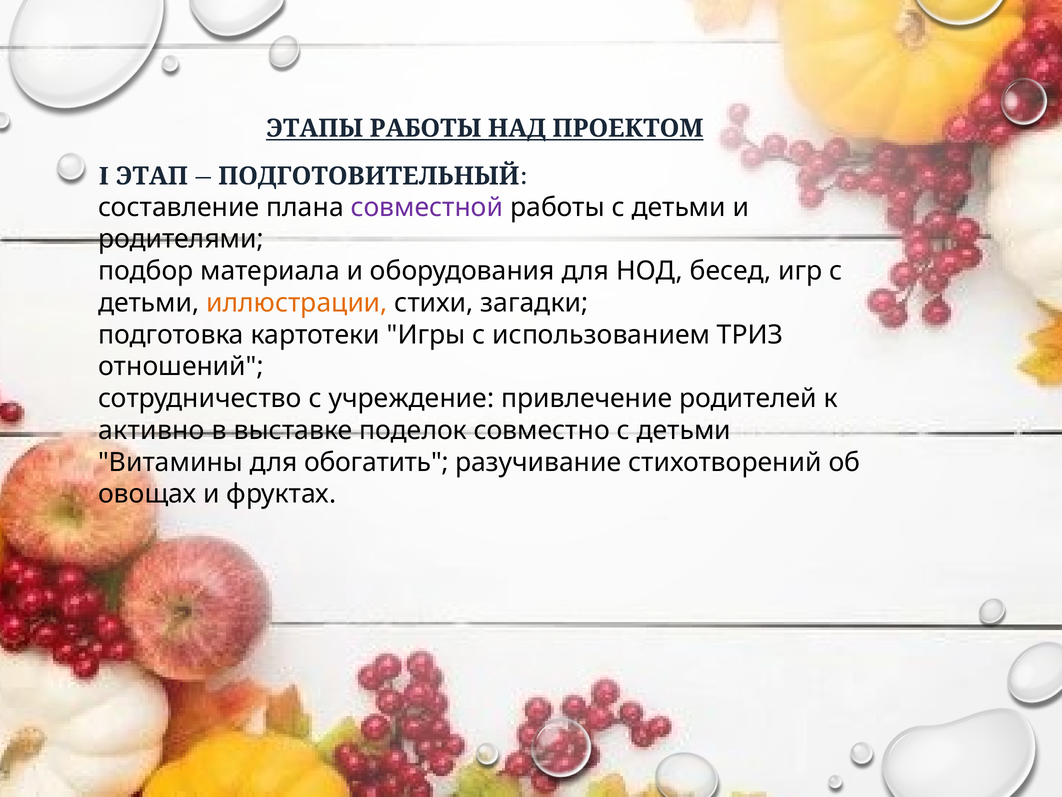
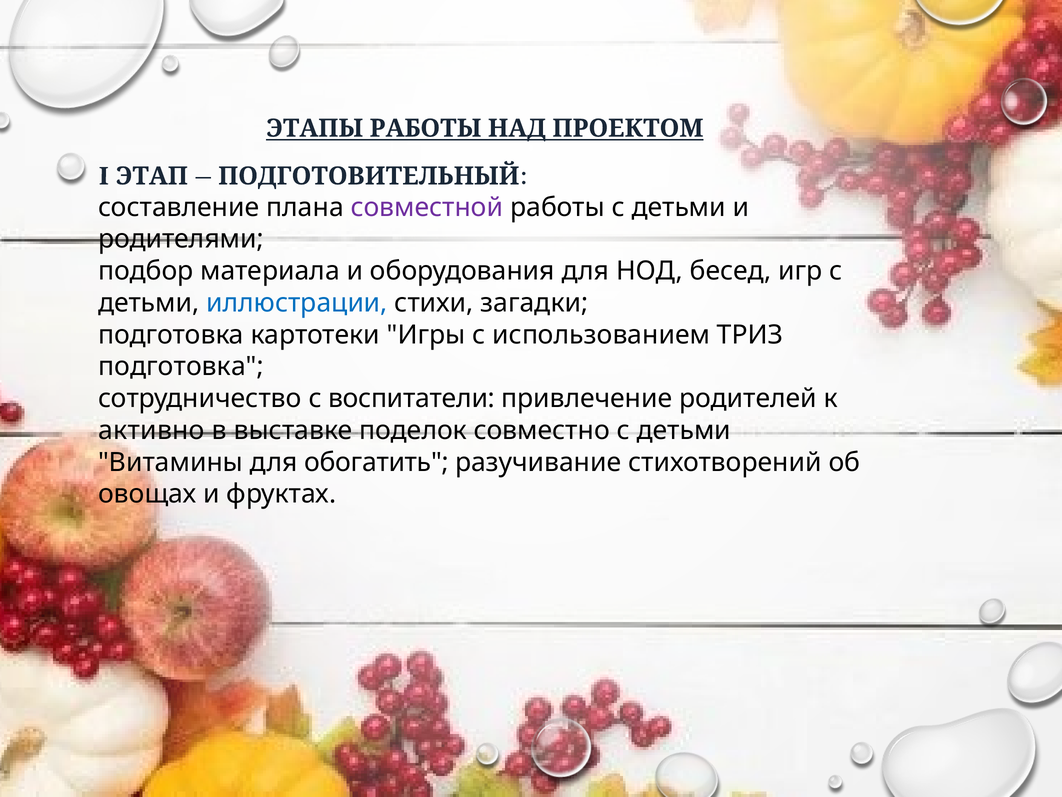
иллюстрации colour: orange -> blue (297, 303)
отношений: отношений -> подготовка (181, 366)
учреждение: учреждение -> воспитатели (412, 398)
